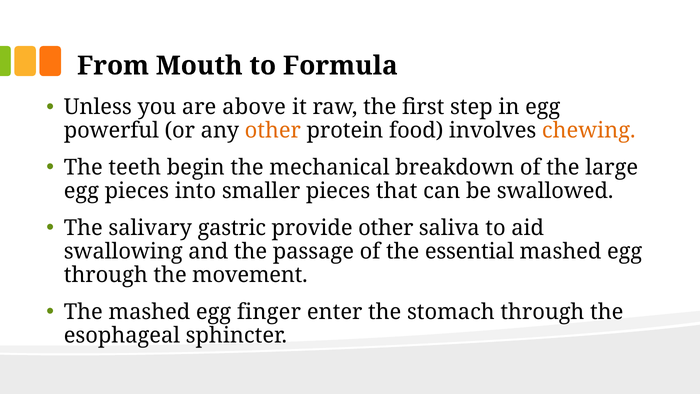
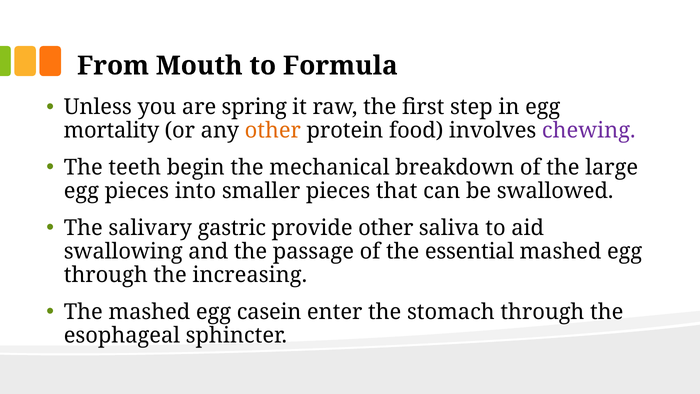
above: above -> spring (254, 107)
powerful: powerful -> mortality (111, 131)
chewing colour: orange -> purple (589, 131)
movement: movement -> increasing (250, 275)
finger: finger -> casein (269, 312)
